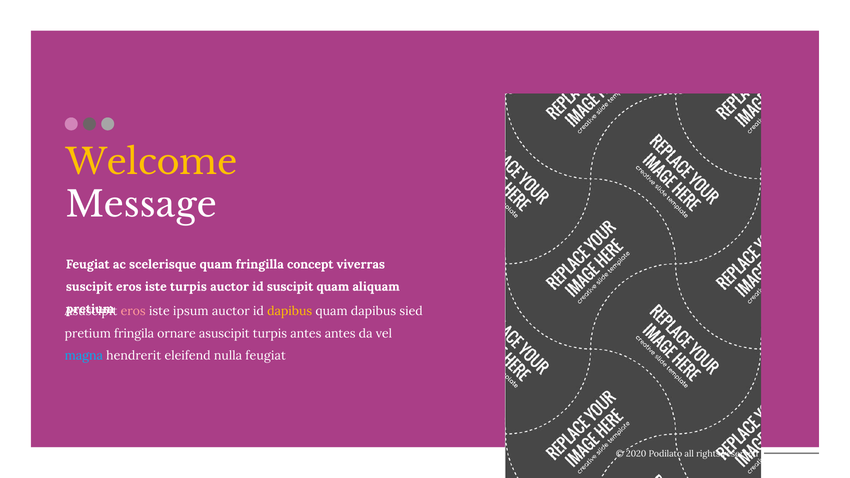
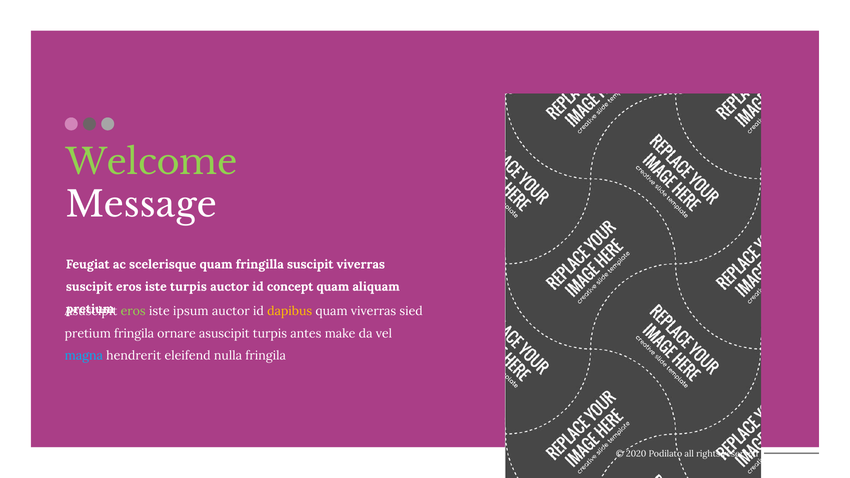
Welcome colour: yellow -> light green (152, 163)
fringilla concept: concept -> suscipit (310, 264)
id suscipit: suscipit -> concept (290, 287)
eros colour: pink -> light green (133, 311)
quam dapibus: dapibus -> viverras (374, 311)
antes antes: antes -> make (340, 334)
nulla feugiat: feugiat -> fringila (266, 356)
